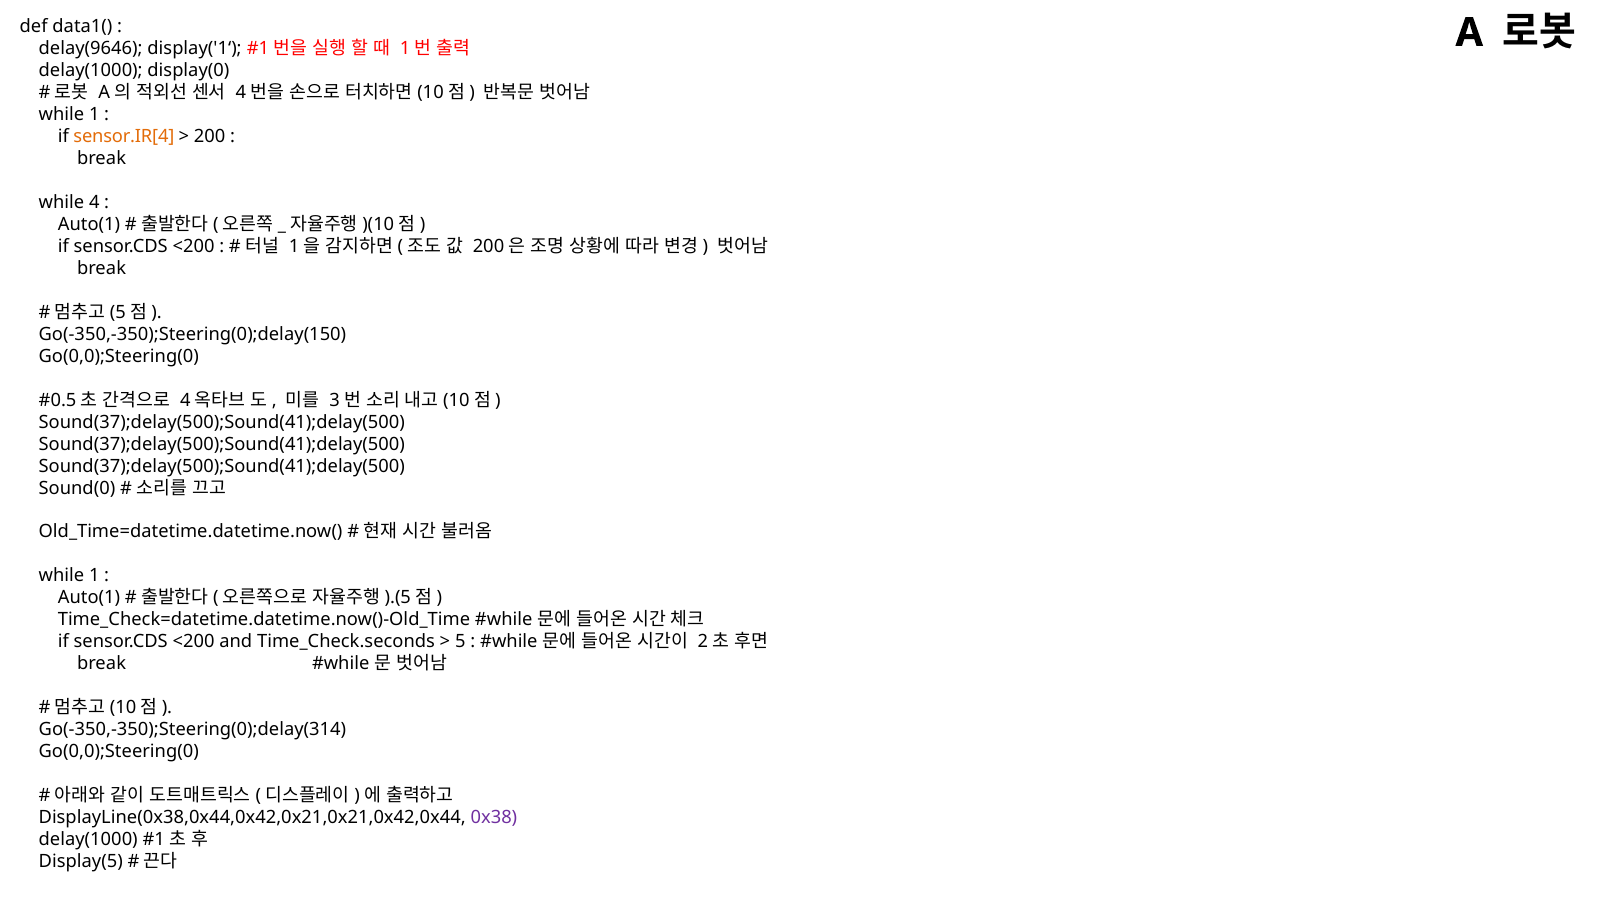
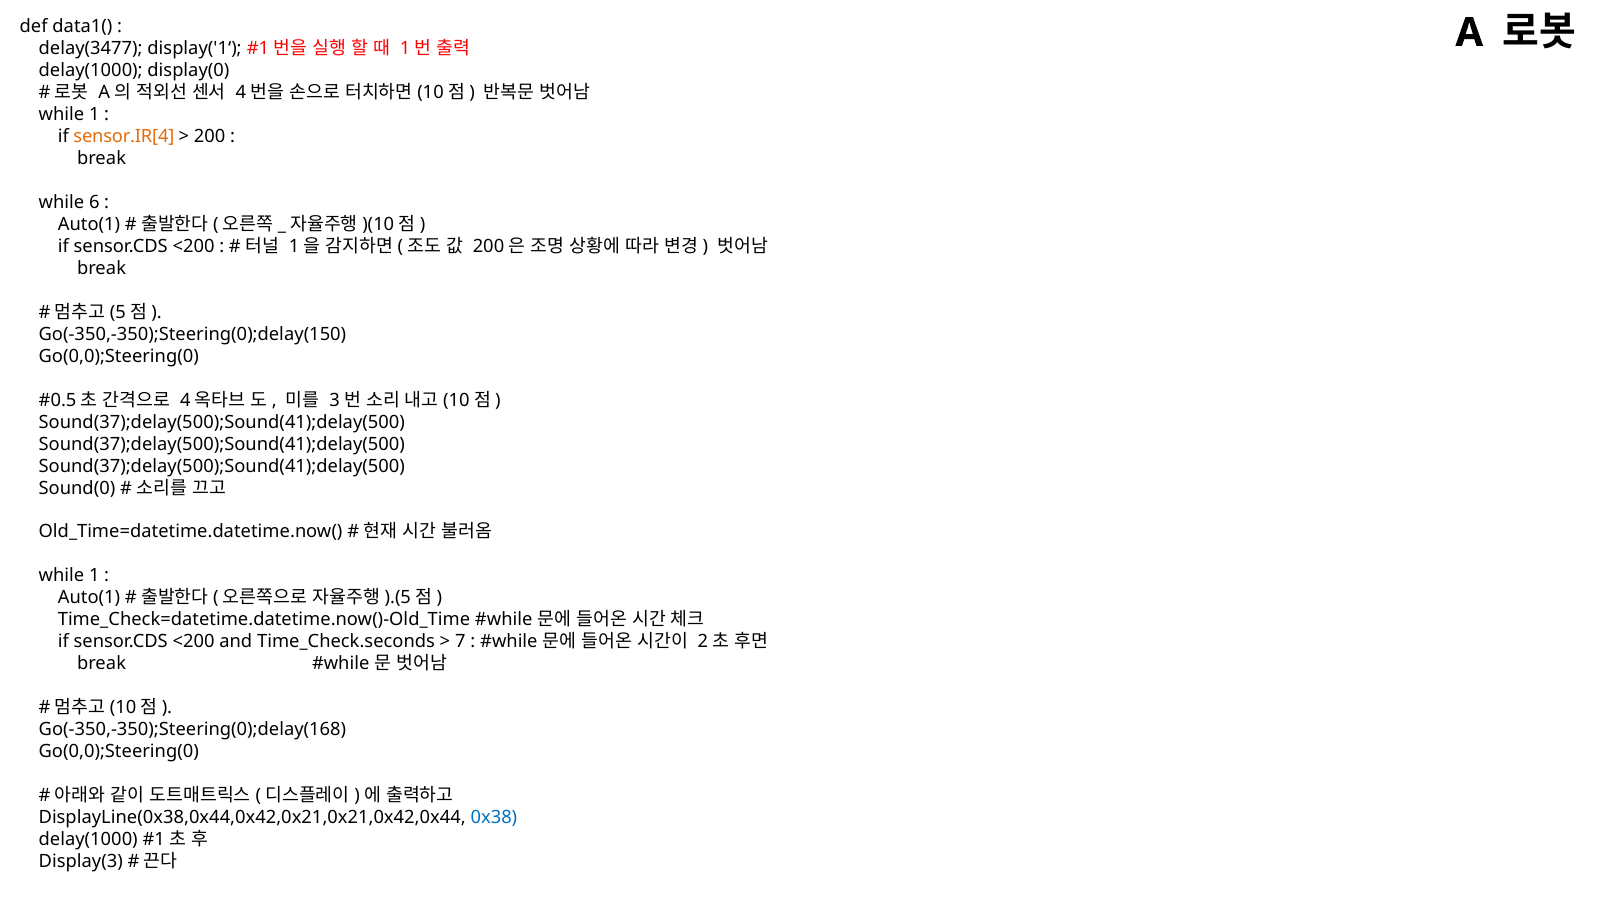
delay(9646: delay(9646 -> delay(3477 (91, 48)
4: 4 -> 6 (94, 202)
5: 5 -> 7 (460, 642)
Go(-350,-350);Steering(0);delay(314: Go(-350,-350);Steering(0);delay(314 -> Go(-350,-350);Steering(0);delay(168 (192, 730)
0x38 colour: purple -> blue (494, 818)
Display(5: Display(5 -> Display(3 (81, 862)
